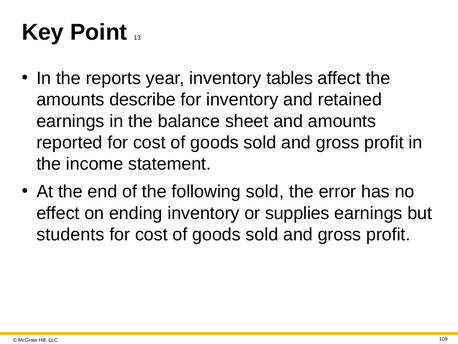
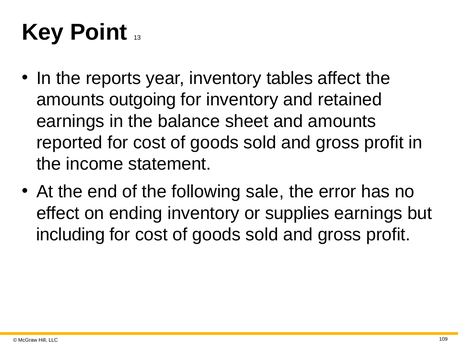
describe: describe -> outgoing (143, 100)
following sold: sold -> sale (265, 191)
students: students -> including (71, 234)
